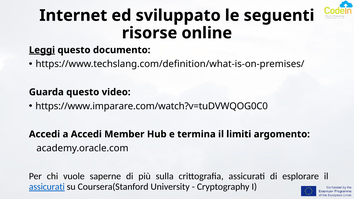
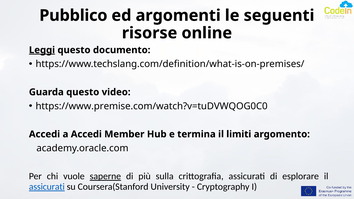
Internet: Internet -> Pubblico (73, 15)
sviluppato: sviluppato -> argomenti (178, 15)
https://www.imparare.com/watch?v=tuDVWQOG0C0: https://www.imparare.com/watch?v=tuDVWQOG0C0 -> https://www.premise.com/watch?v=tuDVWQOG0C0 (152, 106)
saperne underline: none -> present (105, 176)
